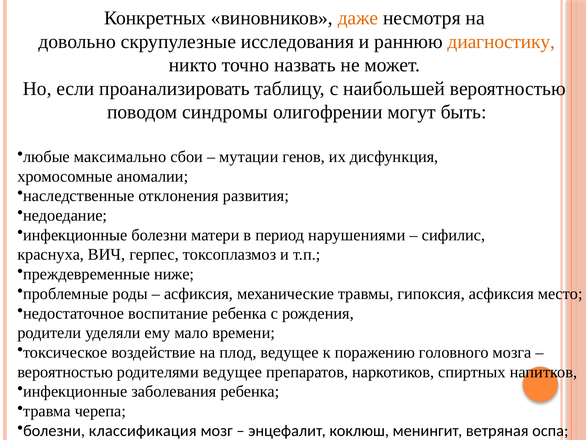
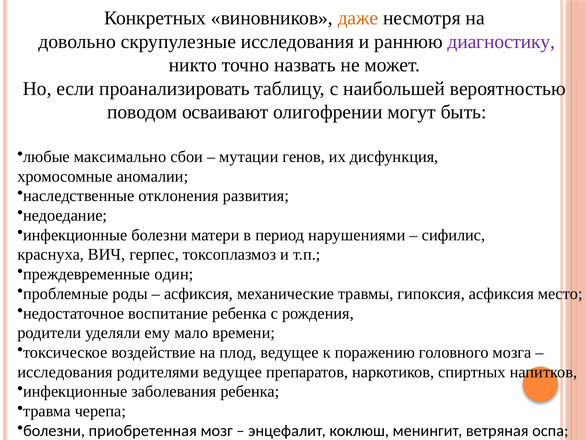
диагностику colour: orange -> purple (501, 42)
синдромы: синдромы -> осваивают (225, 112)
ниже: ниже -> один (174, 274)
вероятностью: вероятностью -> исследования (65, 372)
классификация: классификация -> приобретенная (143, 430)
